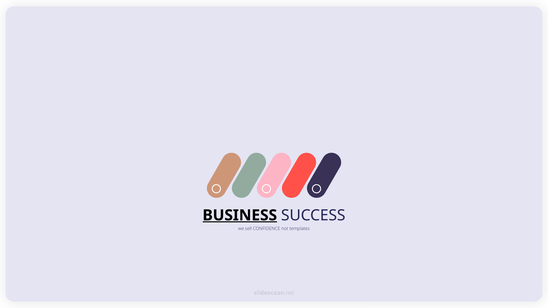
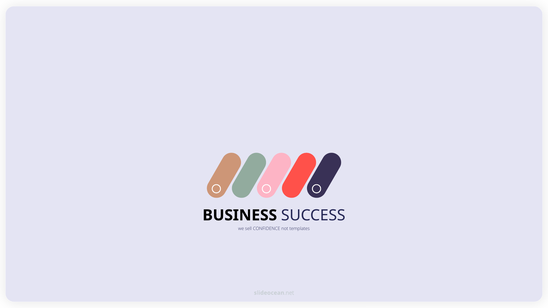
BUSINESS underline: present -> none (240, 215)
